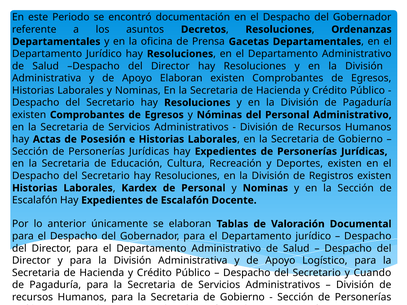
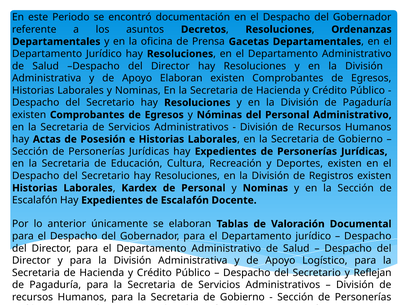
Cuando: Cuando -> Reflejan (373, 273)
